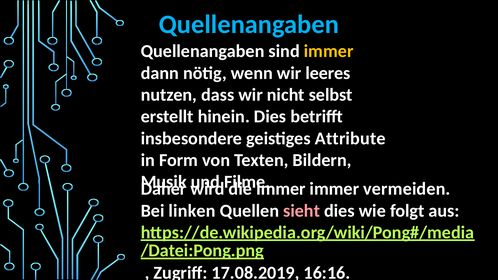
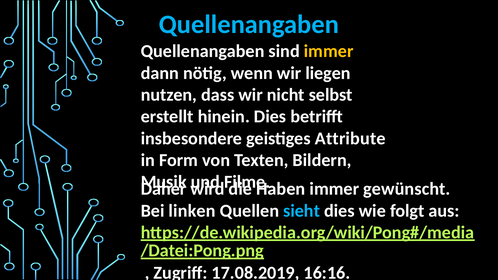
leeres: leeres -> liegen (328, 73)
Immer: Immer -> Haben (281, 189)
vermeiden: vermeiden -> gewünscht (407, 189)
sieht colour: pink -> light blue (302, 211)
